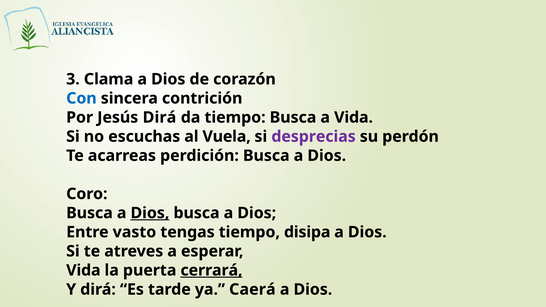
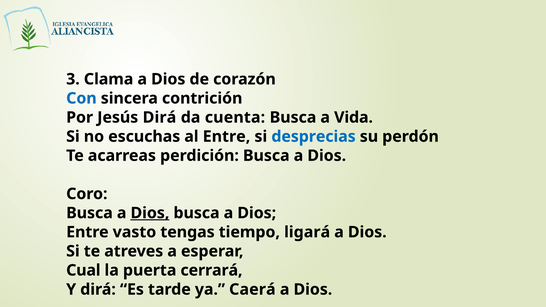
da tiempo: tiempo -> cuenta (235, 117)
al Vuela: Vuela -> Entre (227, 137)
desprecias colour: purple -> blue (314, 137)
disipa: disipa -> ligará (307, 232)
Vida: Vida -> Cual (83, 270)
cerrará underline: present -> none (211, 270)
